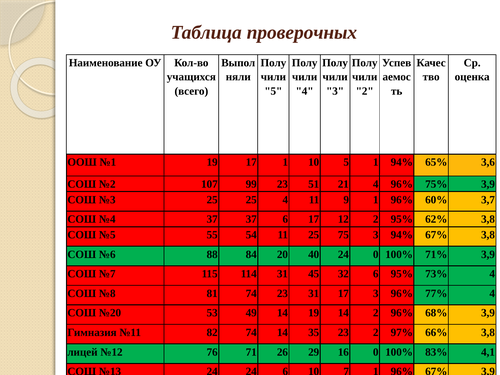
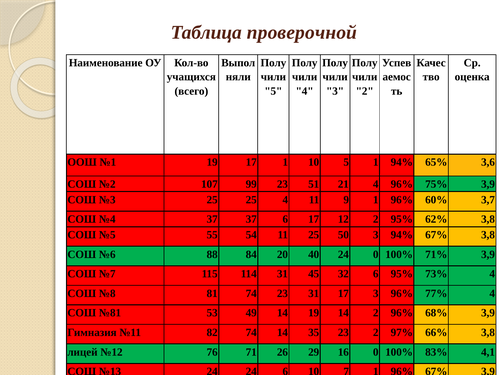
проверочных: проверочных -> проверочной (302, 32)
75: 75 -> 50 (343, 235)
№20: №20 -> №81 (110, 313)
